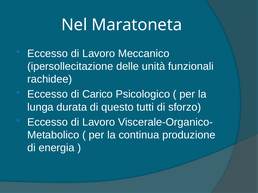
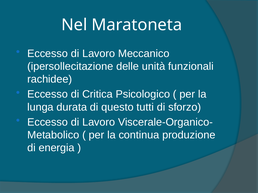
Carico: Carico -> Critica (97, 94)
